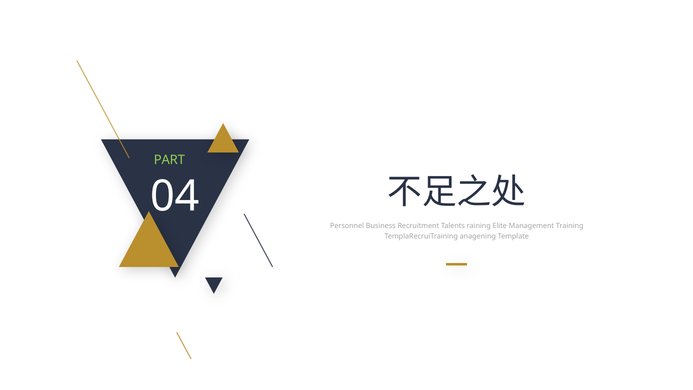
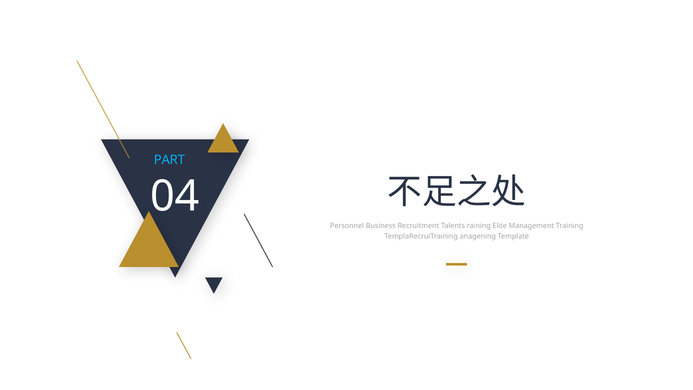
PART colour: light green -> light blue (169, 160)
